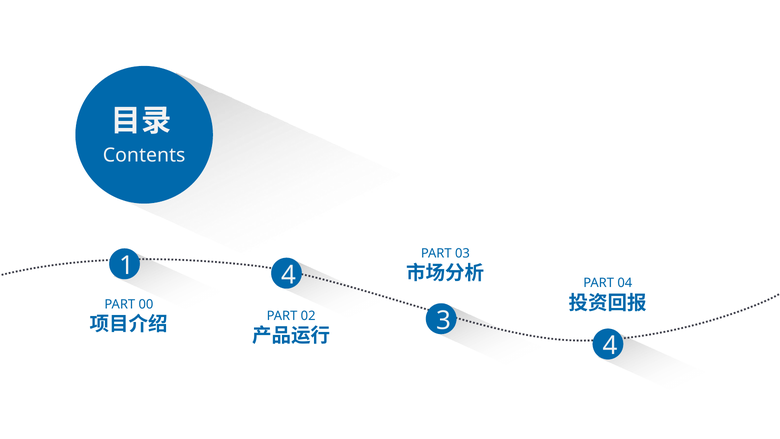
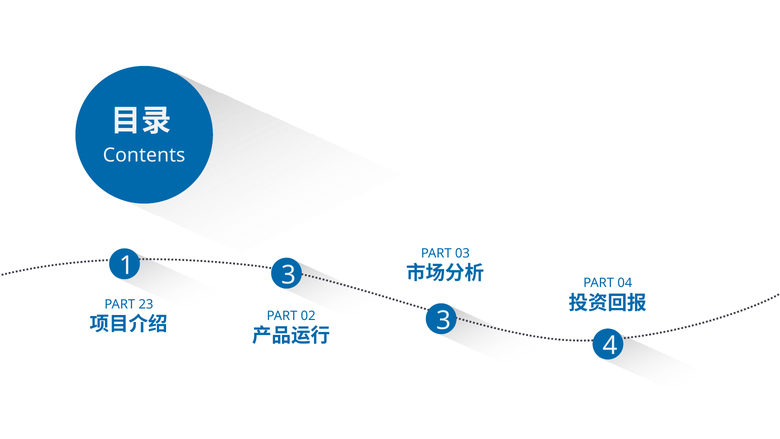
1 4: 4 -> 3 (289, 275)
00: 00 -> 23 (146, 304)
